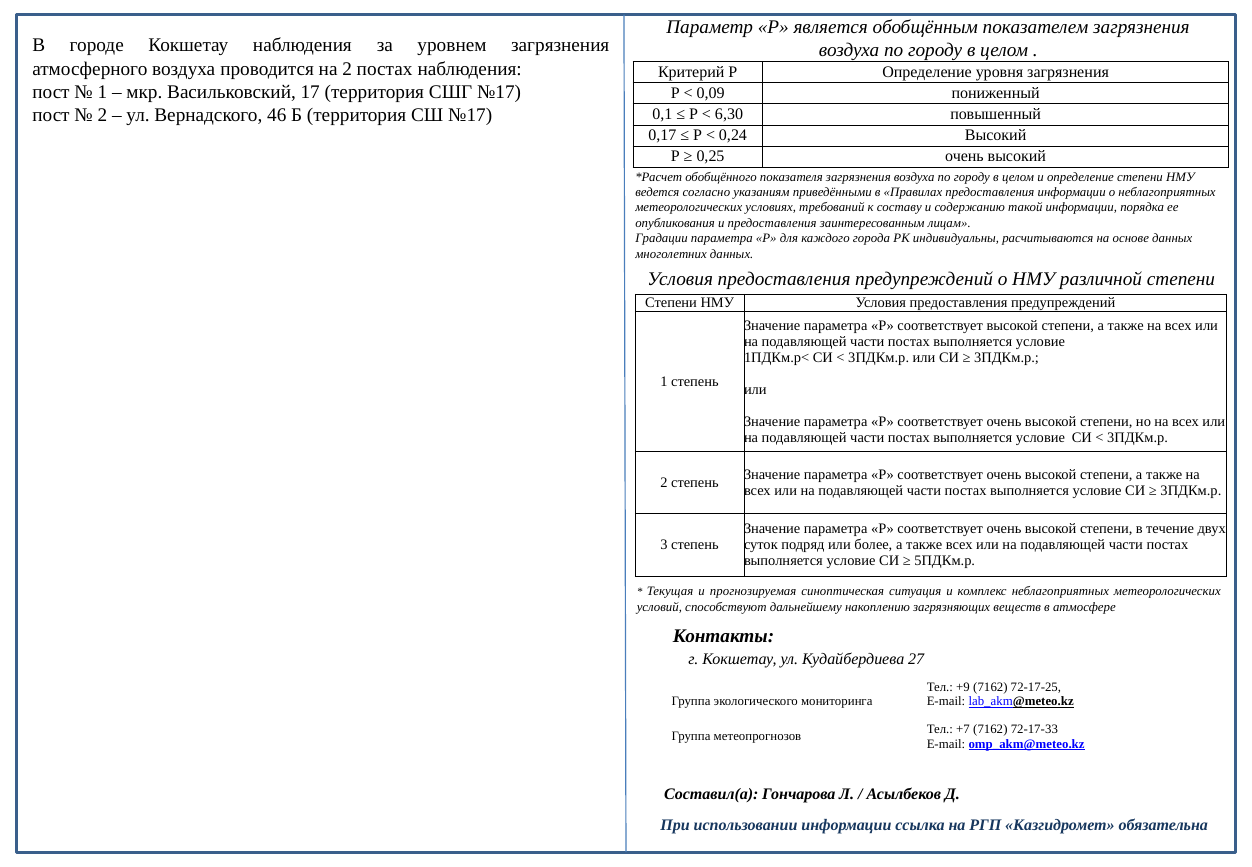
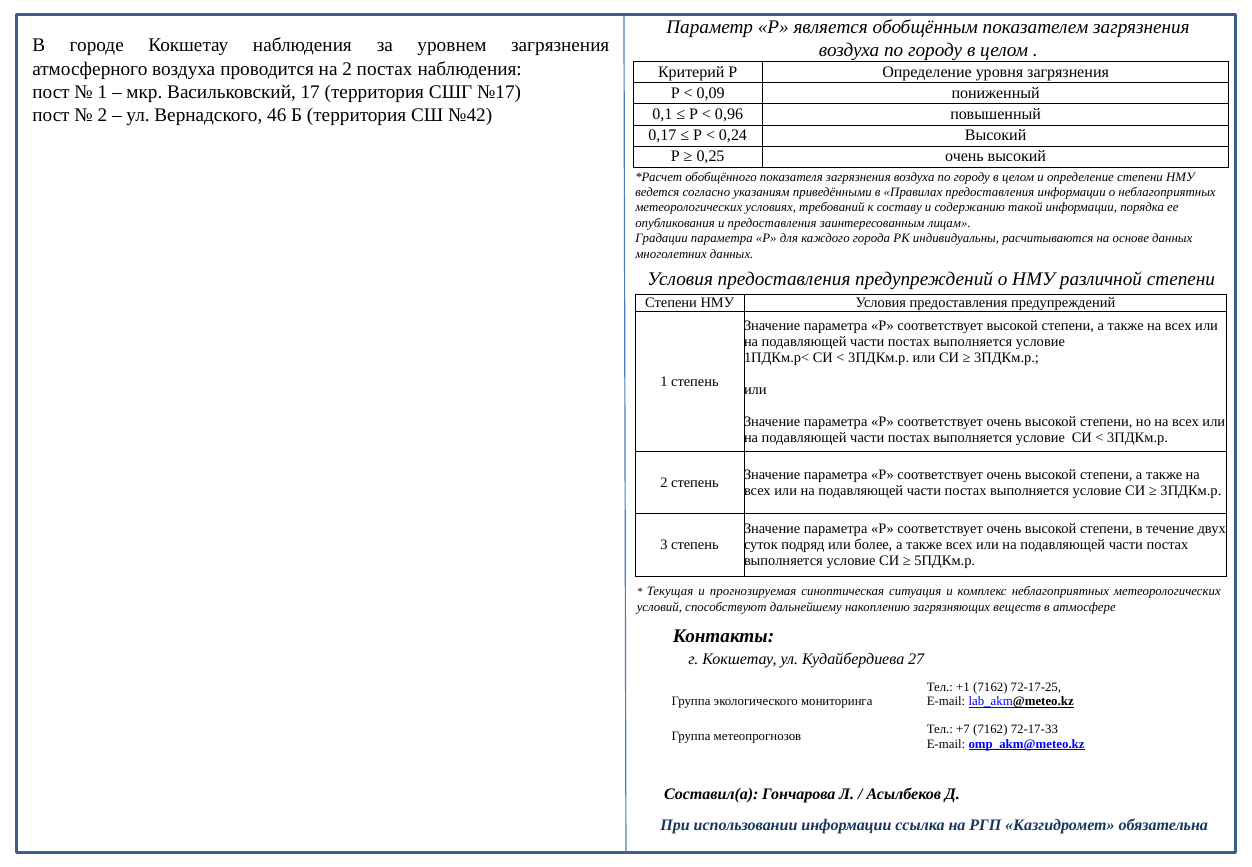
СШ №17: №17 -> №42 (470, 115)
6,30: 6,30 -> 0,96 (729, 114)
+9: +9 -> +1 (963, 687)
